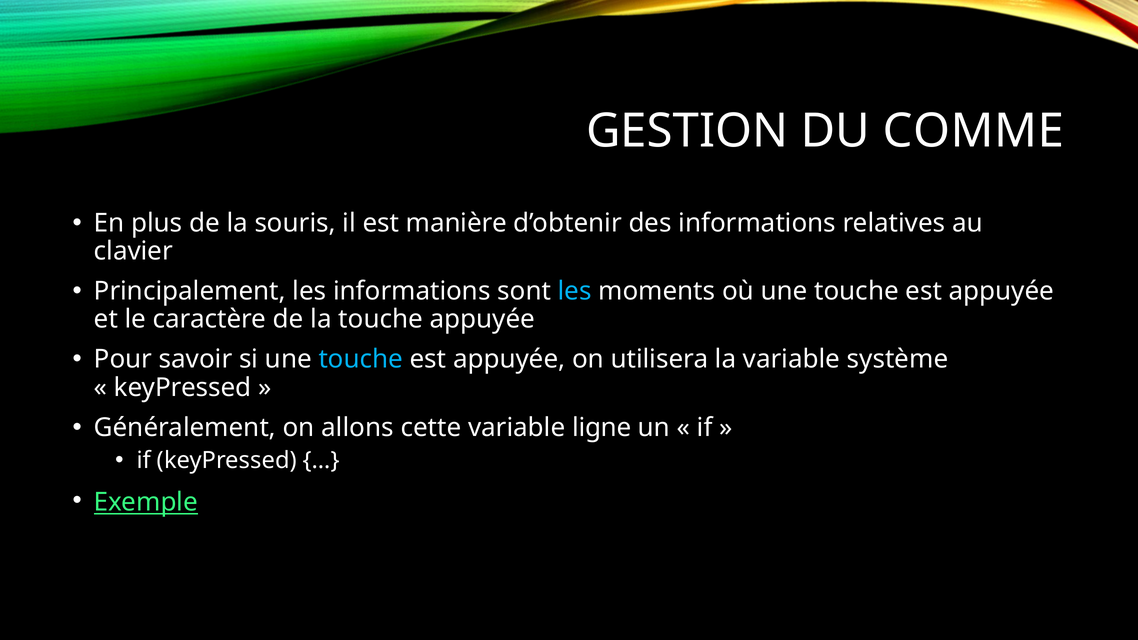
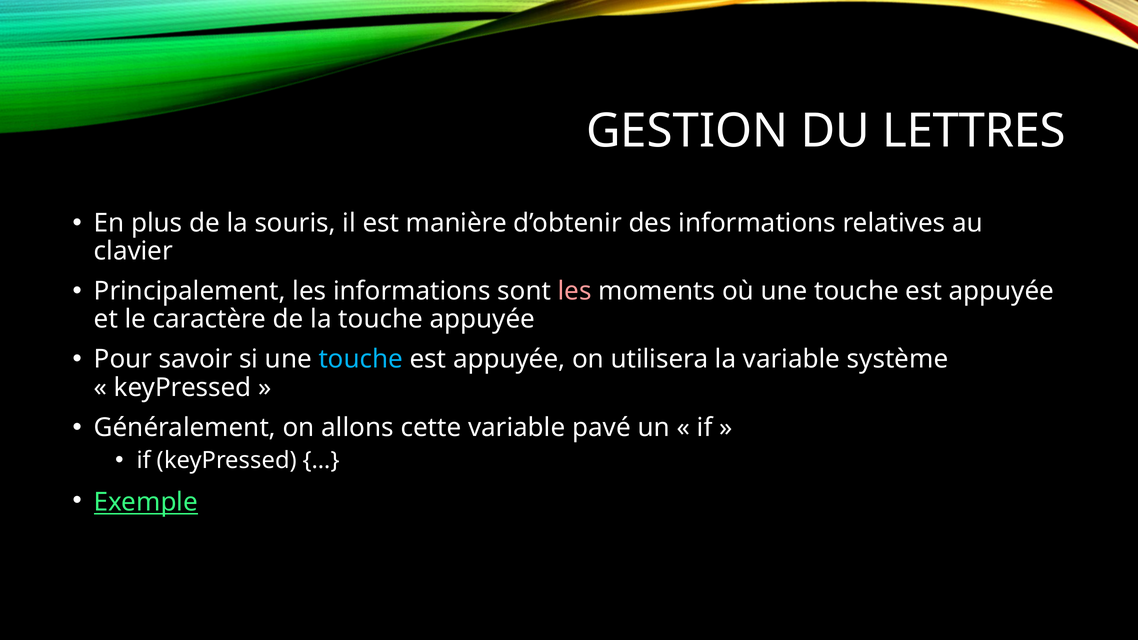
COMME: COMME -> LETTRES (974, 131)
les colour: light blue -> pink (575, 291)
ligne: ligne -> pavé (602, 428)
